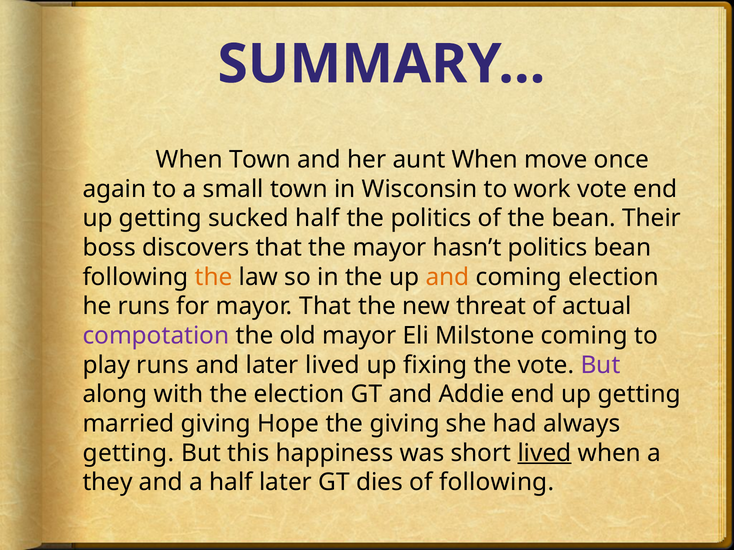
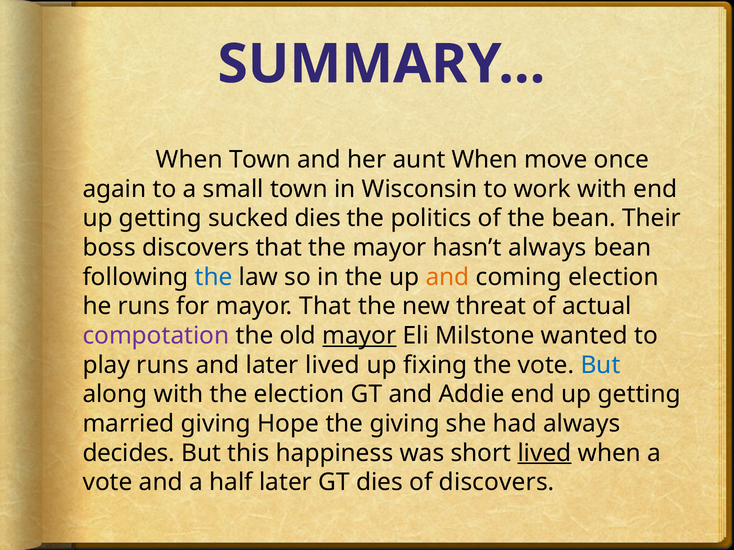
work vote: vote -> with (602, 189)
sucked half: half -> dies (318, 218)
hasn’t politics: politics -> always (547, 248)
the colour: orange -> blue (214, 277)
mayor underline: none -> present (359, 336)
Milstone coming: coming -> wanted (584, 336)
But colour: purple -> blue (601, 365)
getting: getting -> decides (129, 453)
they: they -> vote (108, 483)
of following: following -> discovers (497, 483)
